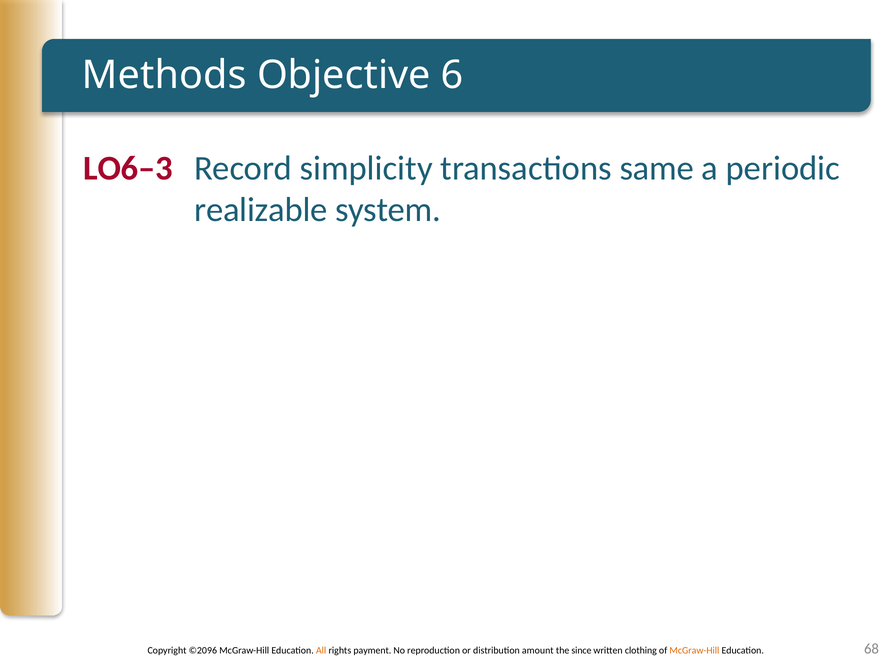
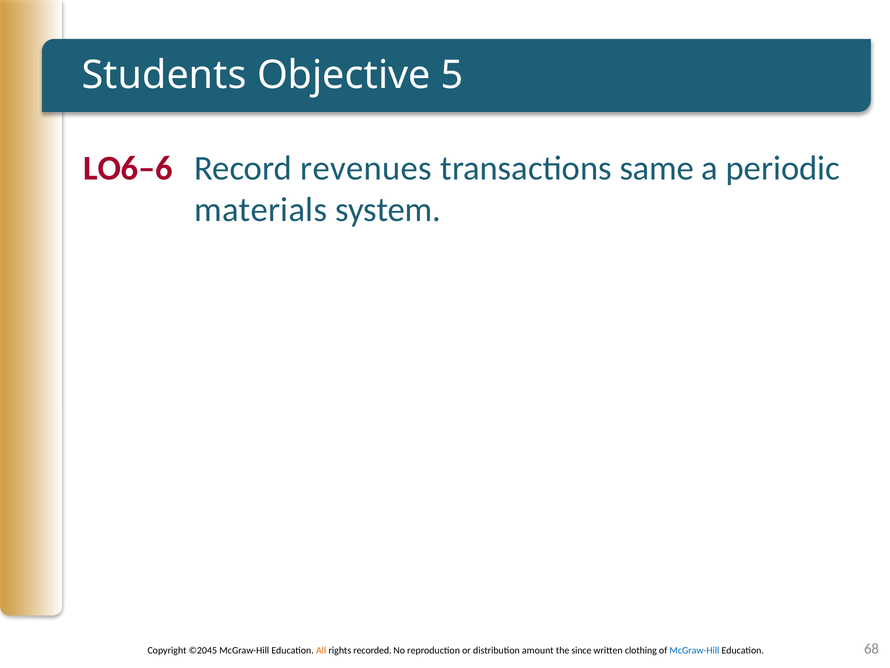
Methods: Methods -> Students (164, 75)
6: 6 -> 5 (452, 75)
LO6–3: LO6–3 -> LO6–6 (128, 168)
simplicity: simplicity -> revenues (366, 168)
realizable: realizable -> materials (261, 210)
©2096: ©2096 -> ©2045 (203, 650)
payment: payment -> recorded (372, 650)
McGraw-Hill colour: orange -> blue (694, 650)
